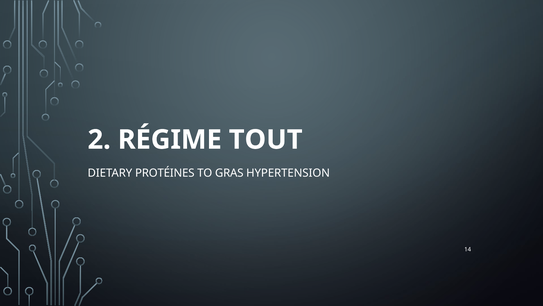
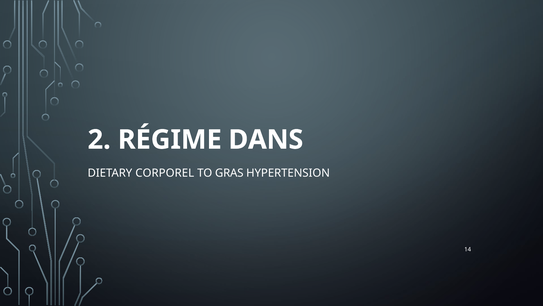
TOUT: TOUT -> DANS (266, 139)
PROTÉINES: PROTÉINES -> CORPOREL (165, 173)
